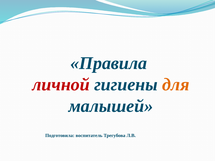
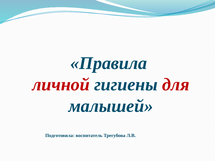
для colour: orange -> red (176, 85)
